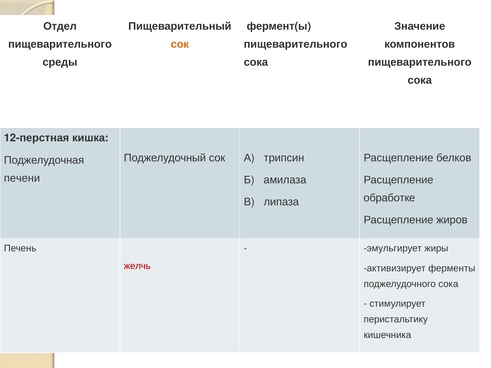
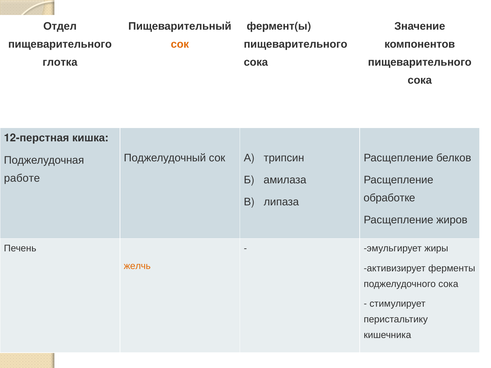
среды: среды -> глотка (60, 62)
печени: печени -> работе (22, 178)
желчь colour: red -> orange (137, 266)
